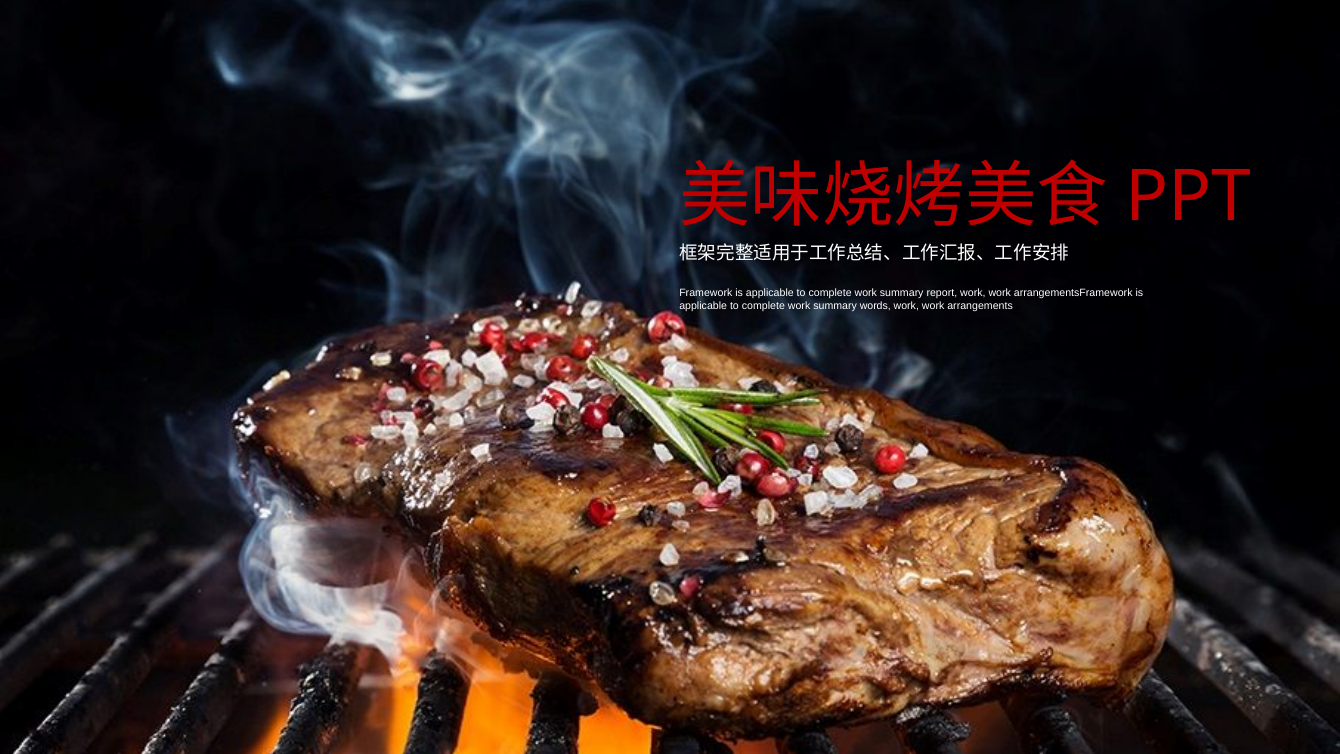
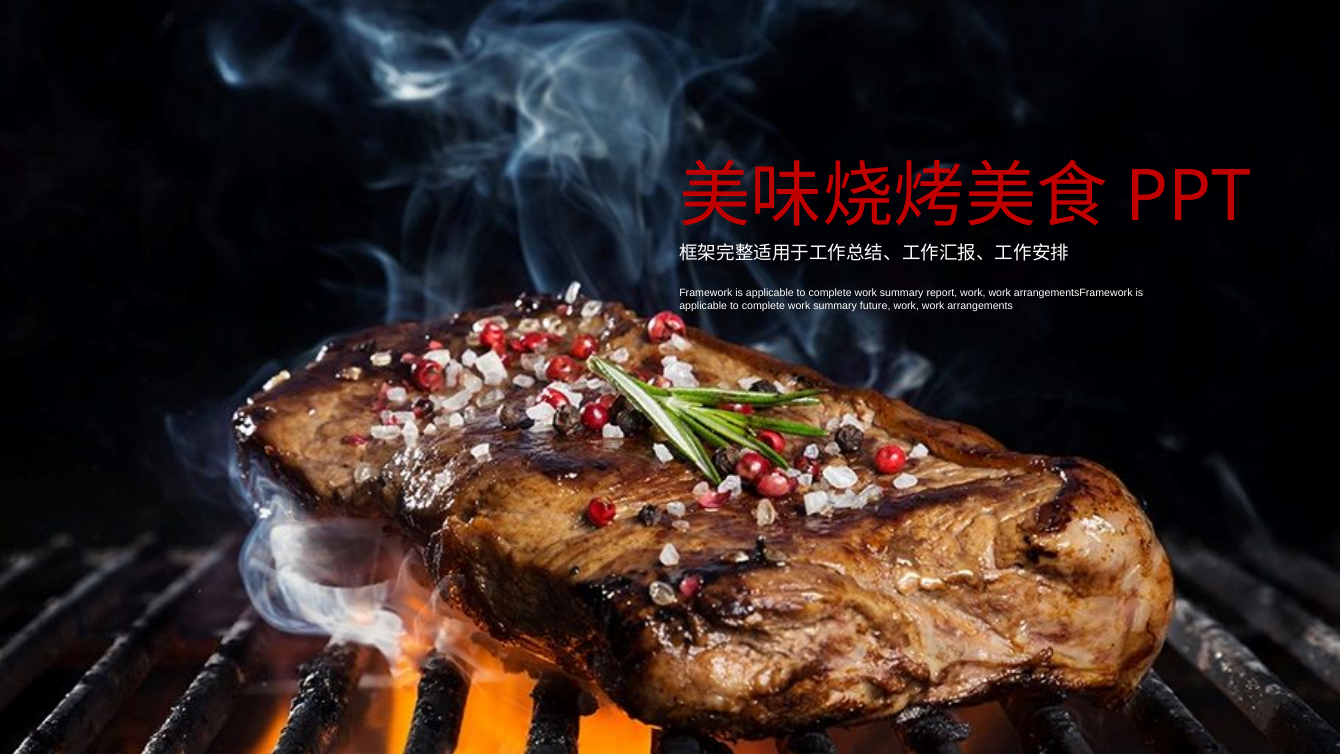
words: words -> future (875, 306)
